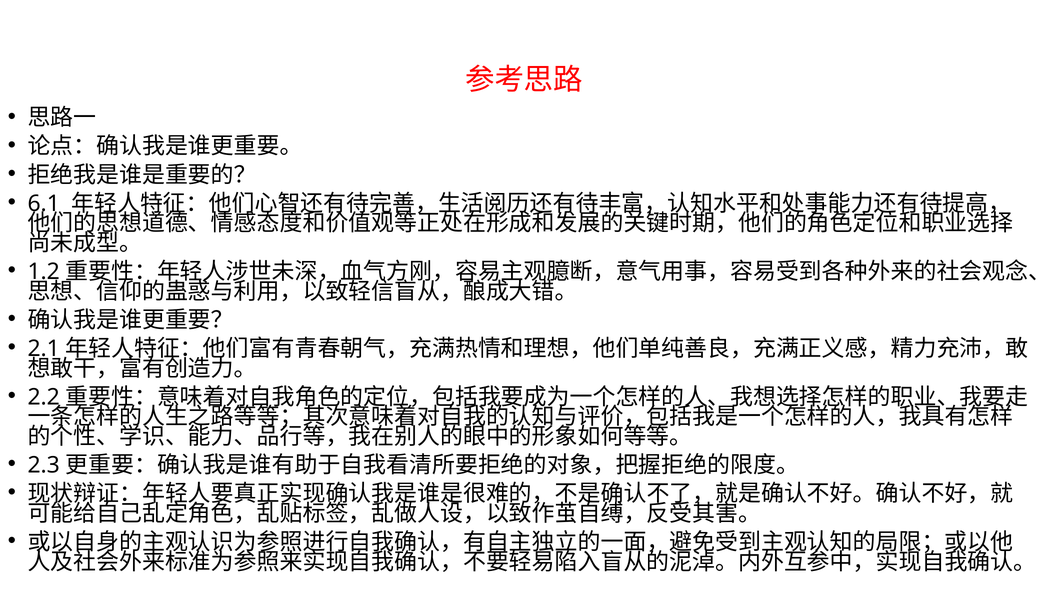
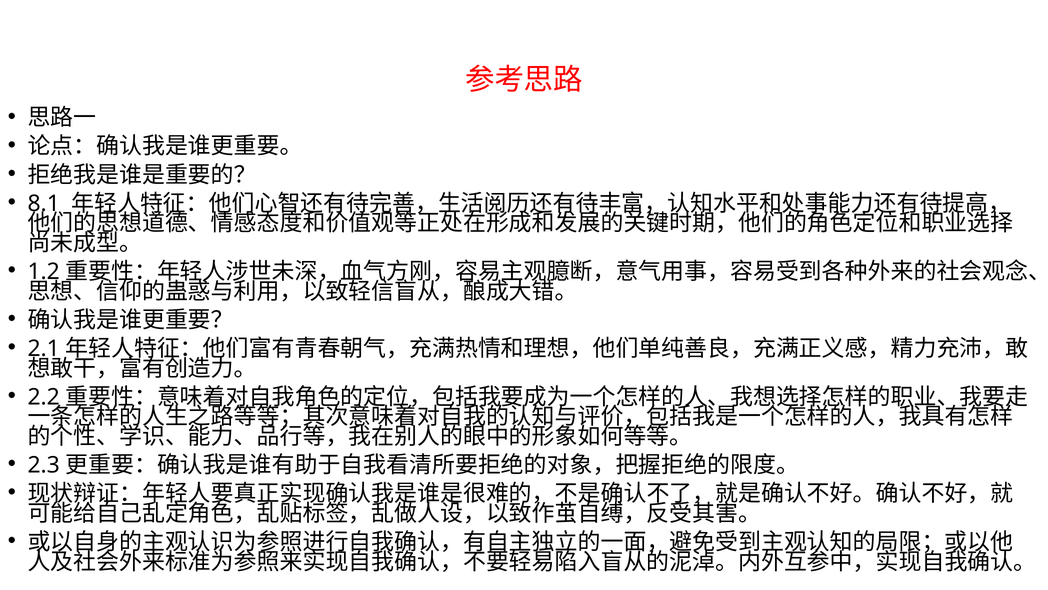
6.1: 6.1 -> 8.1 (44, 203)
